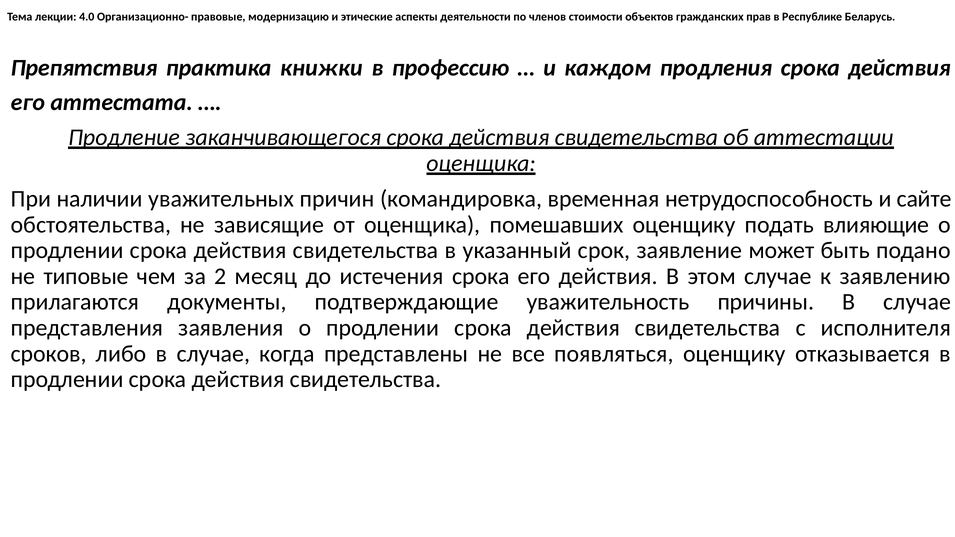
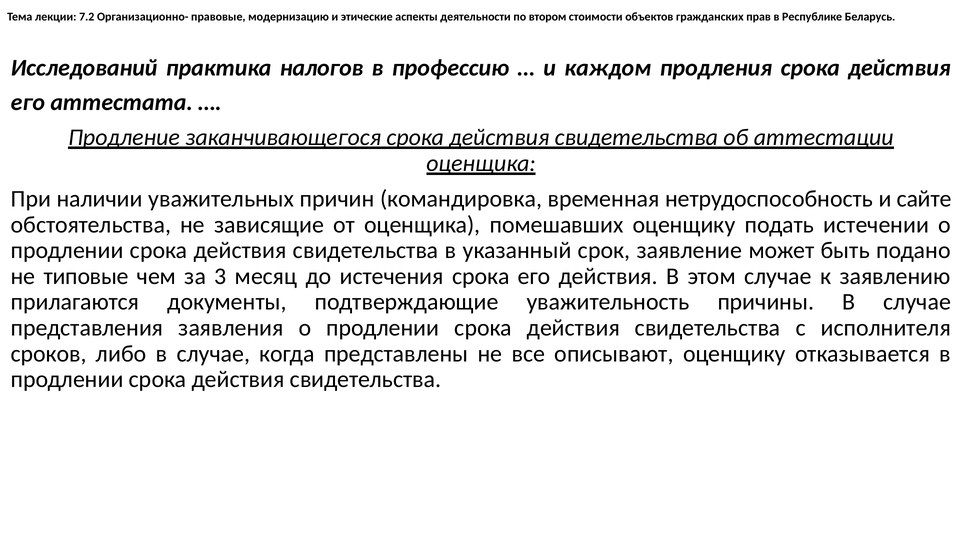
4.0: 4.0 -> 7.2 (87, 17)
членов: членов -> втором (548, 17)
Препятствия: Препятствия -> Исследований (84, 68)
книжки: книжки -> налогов (322, 68)
влияющие: влияющие -> истечении (876, 225)
2: 2 -> 3 (220, 276)
появляться: появляться -> описывают (614, 354)
